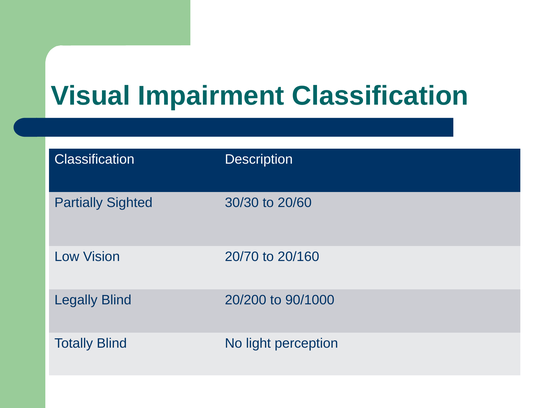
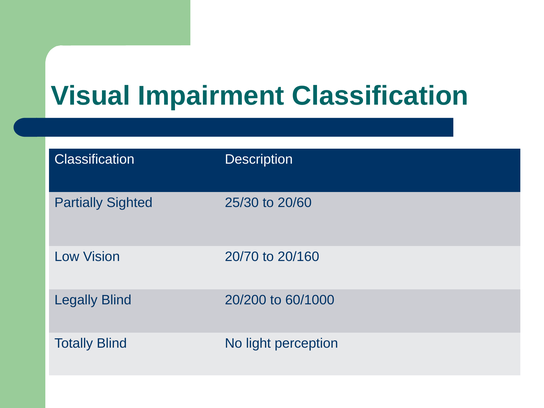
30/30: 30/30 -> 25/30 (242, 203)
90/1000: 90/1000 -> 60/1000 (310, 300)
